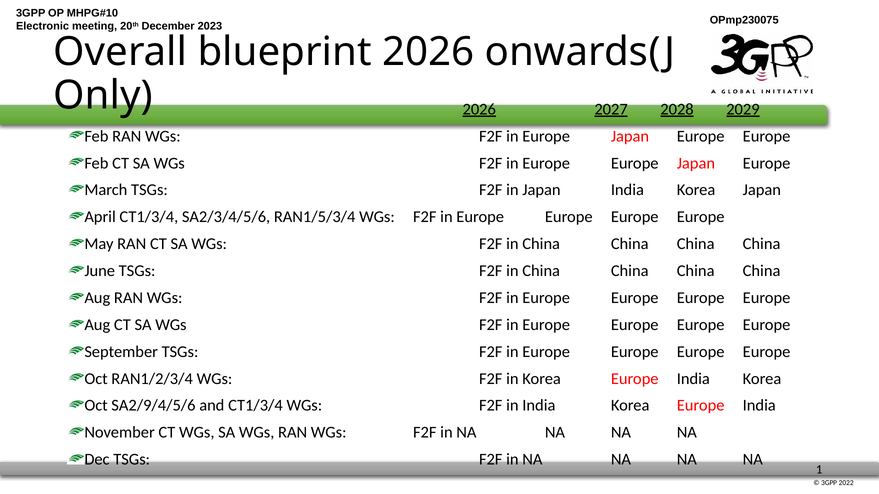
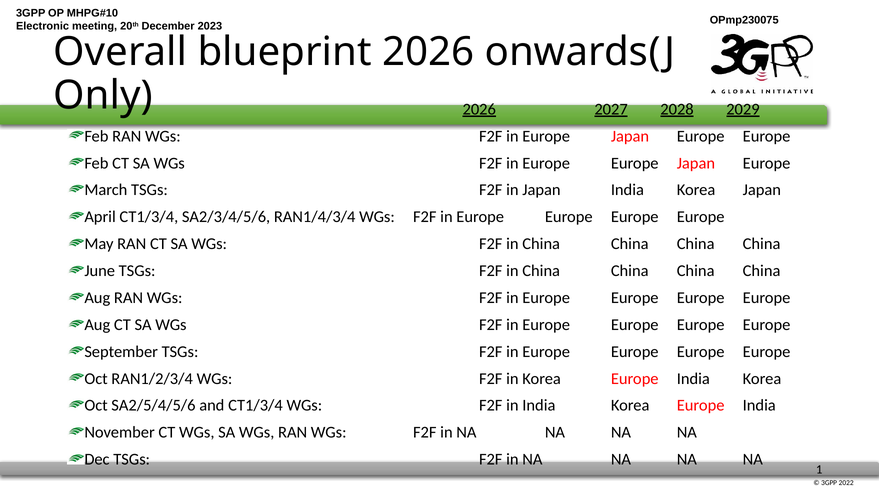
RAN1/5/3/4: RAN1/5/3/4 -> RAN1/4/3/4 (315, 217)
SA2/9/4/5/6: SA2/9/4/5/6 -> SA2/5/4/5/6 (153, 406)
